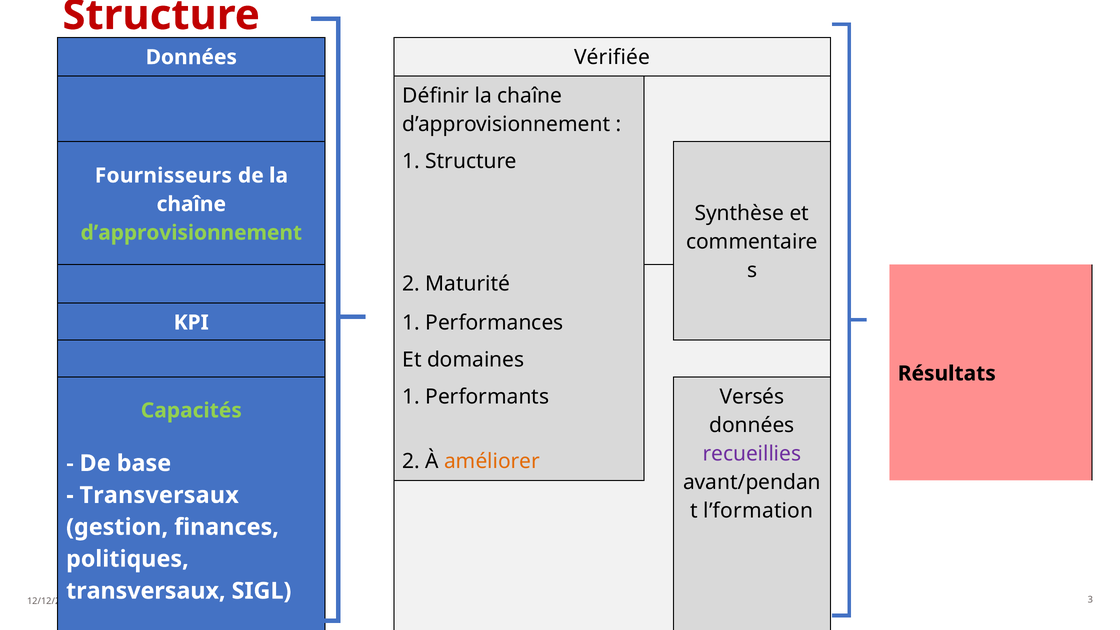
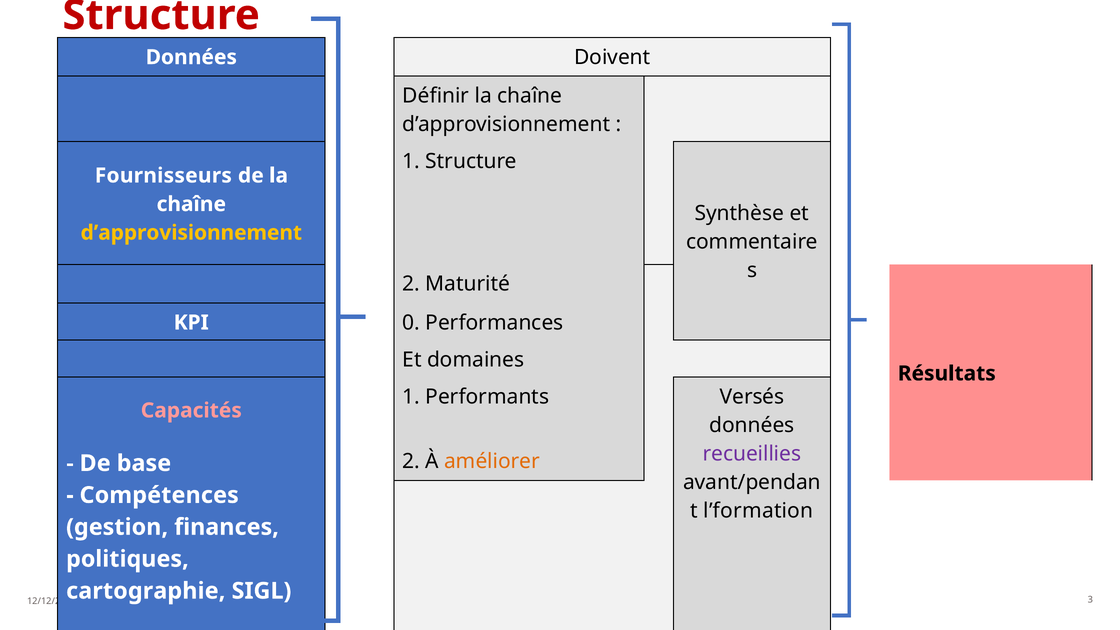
Vérifiée: Vérifiée -> Doivent (612, 57)
d’approvisionnement colour: light green -> yellow (191, 233)
KPI 1: 1 -> 0 (411, 323)
Capacités colour: light green -> pink (191, 410)
Transversaux: Transversaux -> Compétences (159, 495)
transversaux: transversaux -> cartographie (146, 591)
